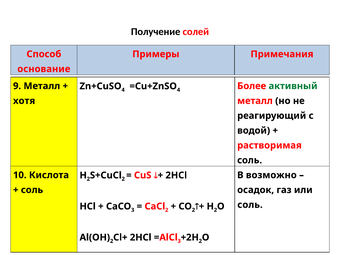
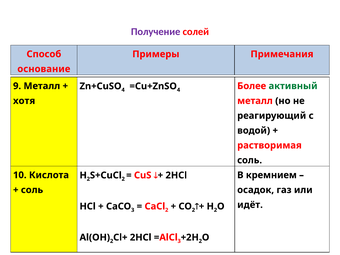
Получение colour: black -> purple (156, 32)
возможно: возможно -> кремнием (271, 175)
соль: соль -> идёт (250, 205)
